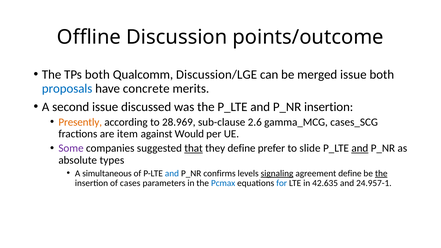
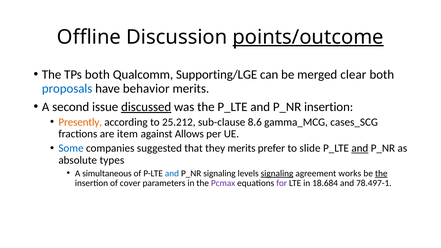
points/outcome underline: none -> present (308, 37)
Discussion/LGE: Discussion/LGE -> Supporting/LGE (217, 75)
merged issue: issue -> clear (353, 75)
concrete: concrete -> behavior (146, 88)
discussed underline: none -> present (146, 107)
28.969: 28.969 -> 25.212 (179, 122)
2.6: 2.6 -> 8.6 (255, 122)
Would: Would -> Allows (189, 134)
Some colour: purple -> blue (71, 148)
that underline: present -> none (194, 148)
they define: define -> merits (241, 148)
P_NR confirms: confirms -> signaling (220, 173)
agreement define: define -> works (350, 173)
cases: cases -> cover (130, 183)
Pcmax colour: blue -> purple (223, 183)
for colour: blue -> purple (282, 183)
42.635: 42.635 -> 18.684 (325, 183)
24.957-1: 24.957-1 -> 78.497-1 (374, 183)
